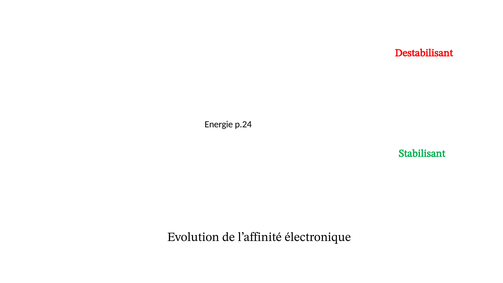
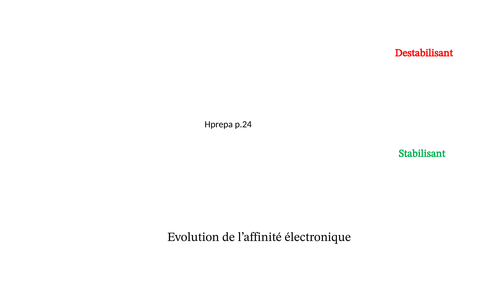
Energie: Energie -> Hprepa (219, 124)
